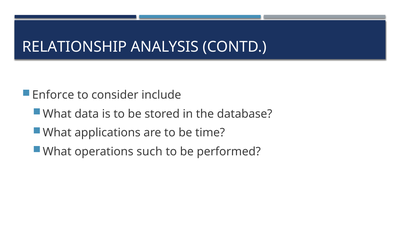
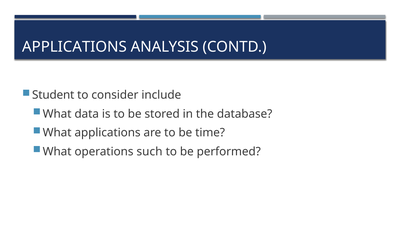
RELATIONSHIP: RELATIONSHIP -> APPLICATIONS (74, 47)
Enforce: Enforce -> Student (53, 95)
